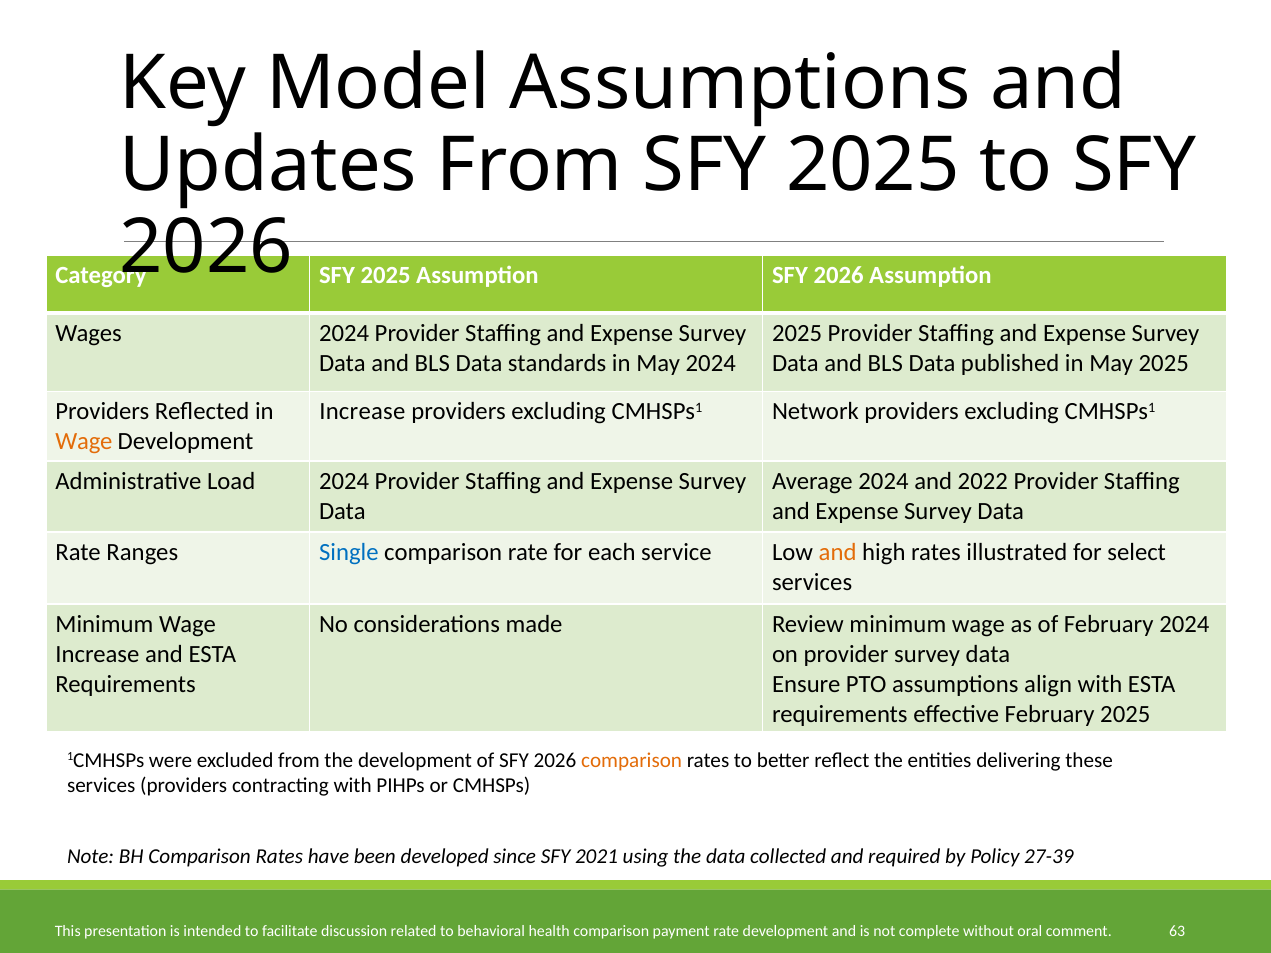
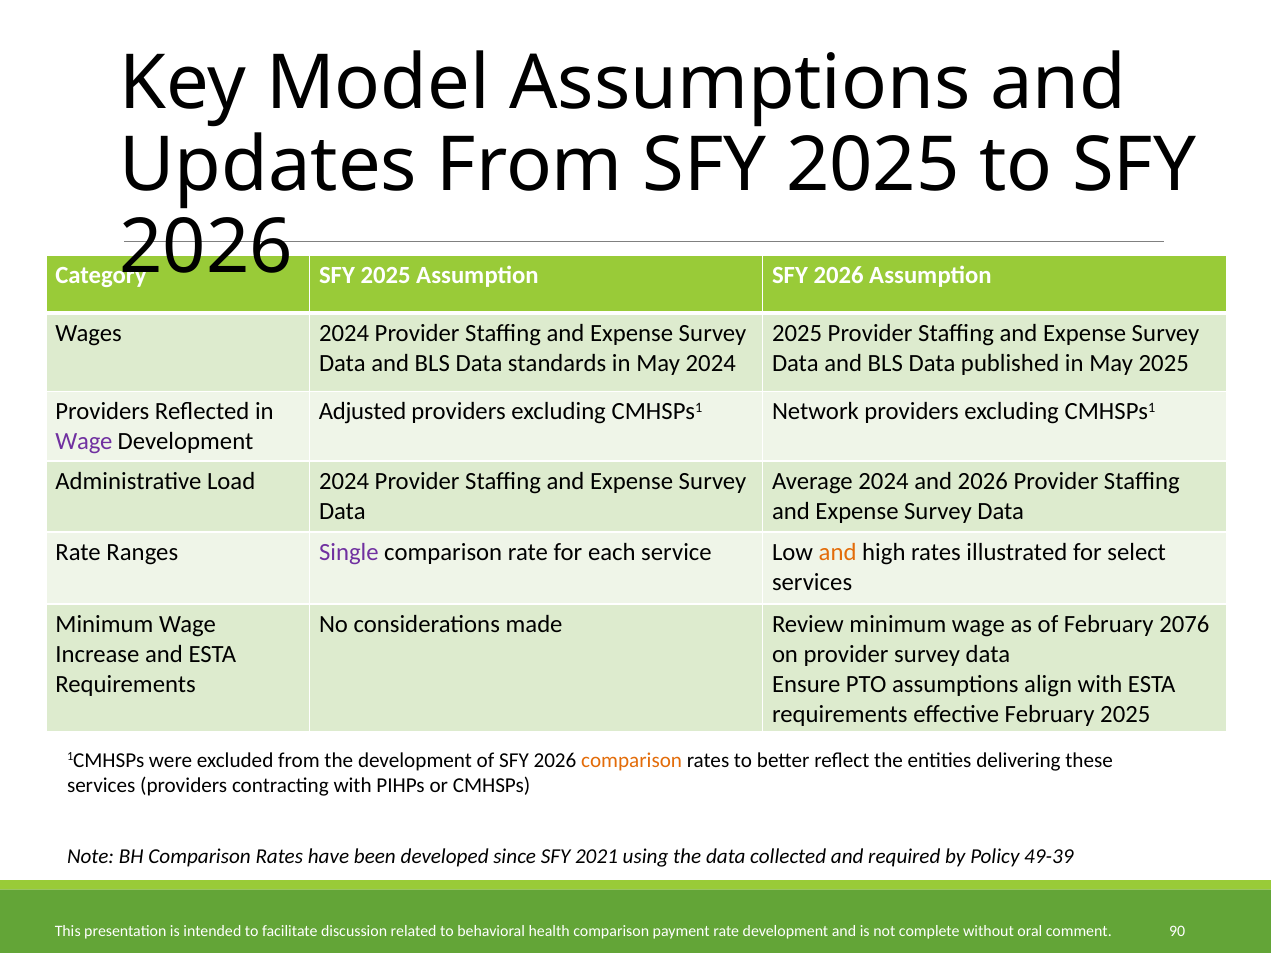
Increase: Increase -> Adjusted (363, 412)
Wage colour: orange -> purple (84, 442)
and 2022: 2022 -> 2026 (983, 481)
Single colour: blue -> purple (349, 552)
February 2024: 2024 -> 2076 (1184, 624)
27-39: 27-39 -> 49-39 (1049, 856)
63: 63 -> 90 (1177, 932)
